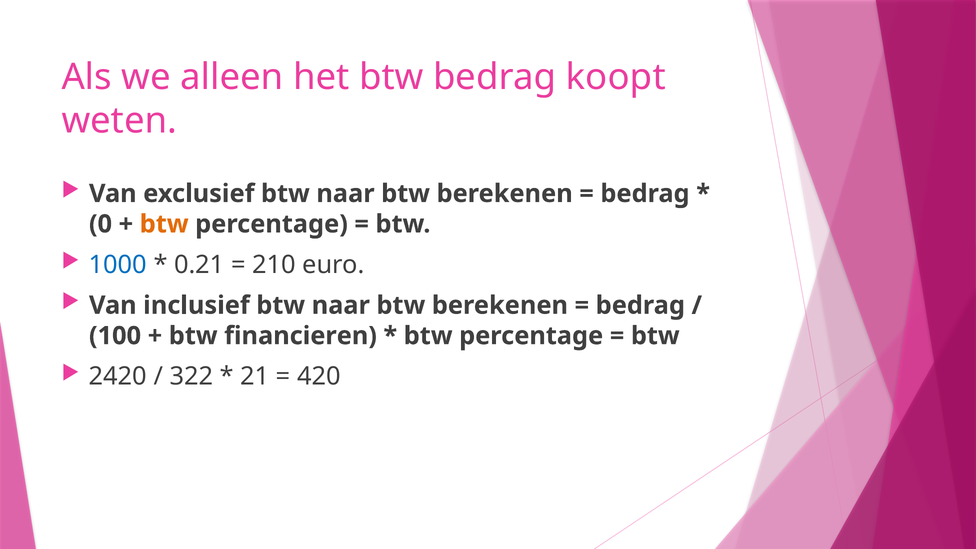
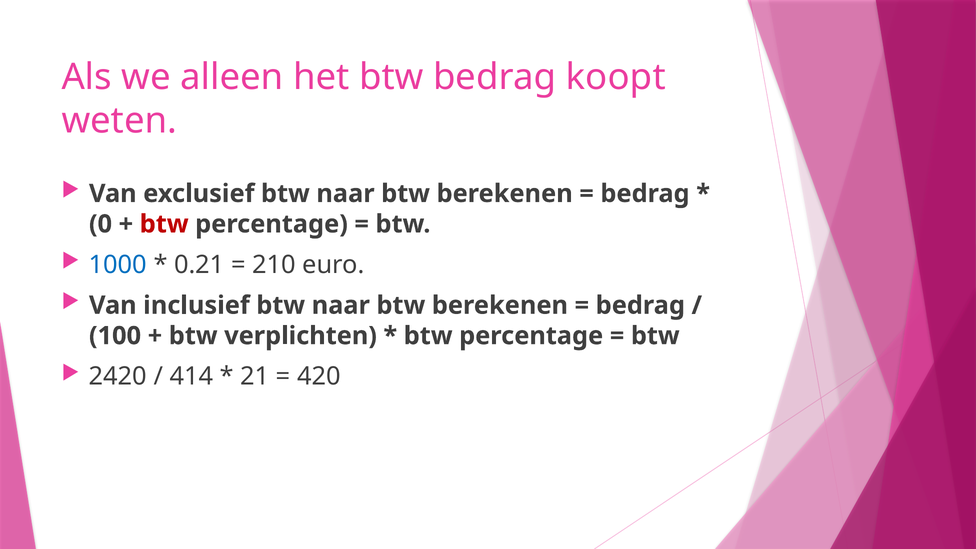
btw colour: orange -> red (164, 224)
financieren: financieren -> verplichten (301, 336)
322: 322 -> 414 (191, 376)
